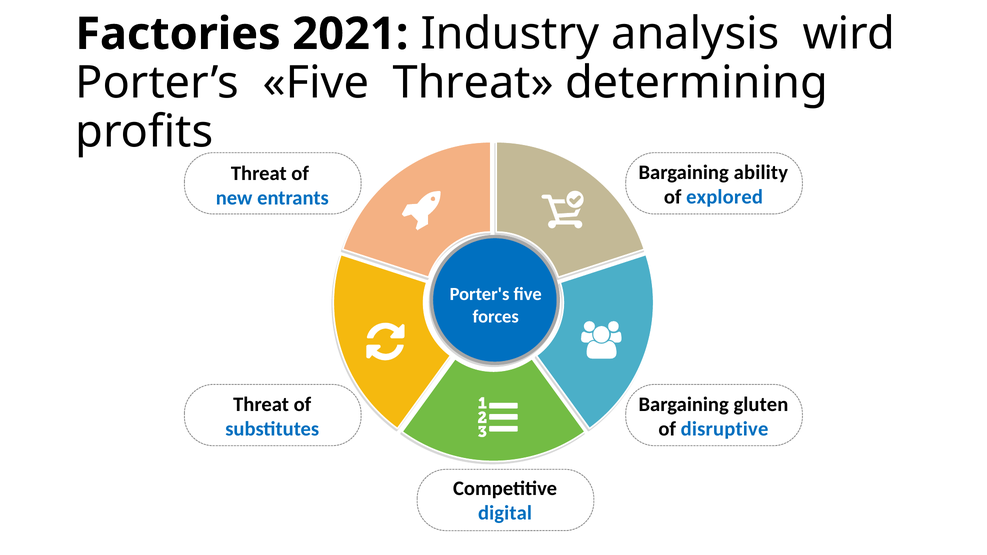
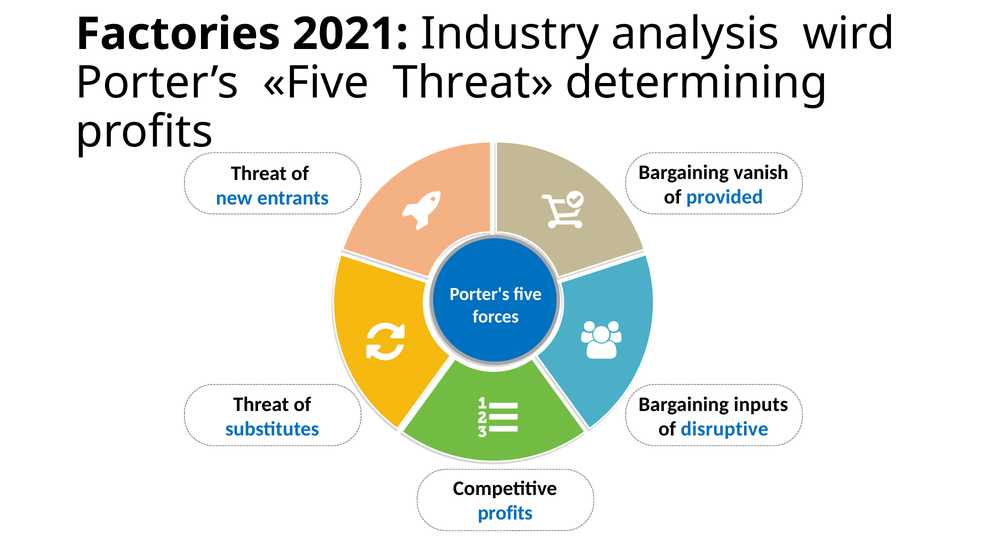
ability: ability -> vanish (761, 173)
explored: explored -> provided (725, 197)
gluten: gluten -> inputs (761, 404)
digital: digital -> profits (505, 513)
